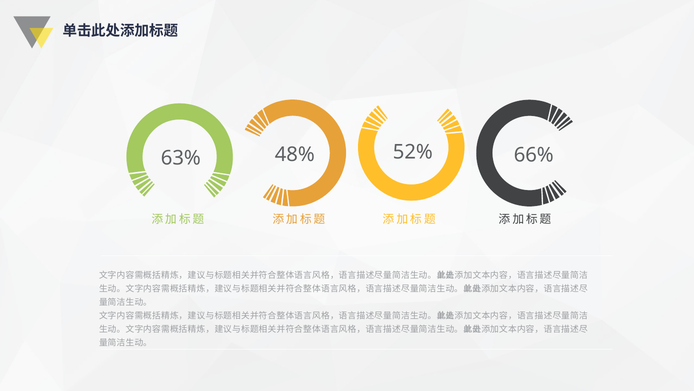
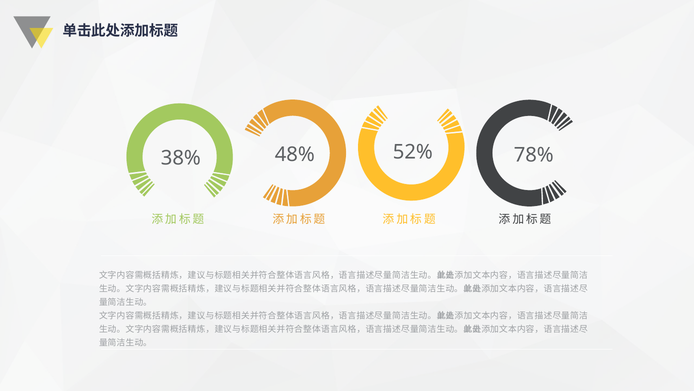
63%: 63% -> 38% (181, 158)
66%: 66% -> 78% (534, 155)
